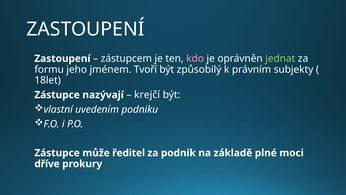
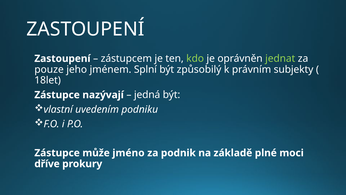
kdo colour: pink -> light green (195, 58)
formu: formu -> pouze (49, 69)
Tvoří: Tvoří -> Splní (145, 69)
krejčí: krejčí -> jedná (147, 95)
ředitel: ředitel -> jméno (128, 153)
